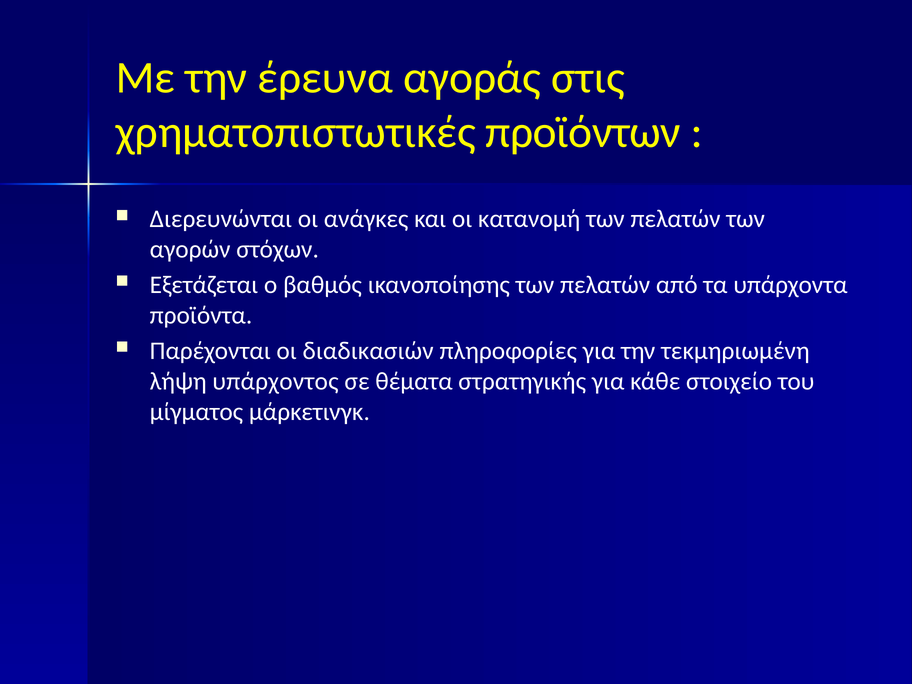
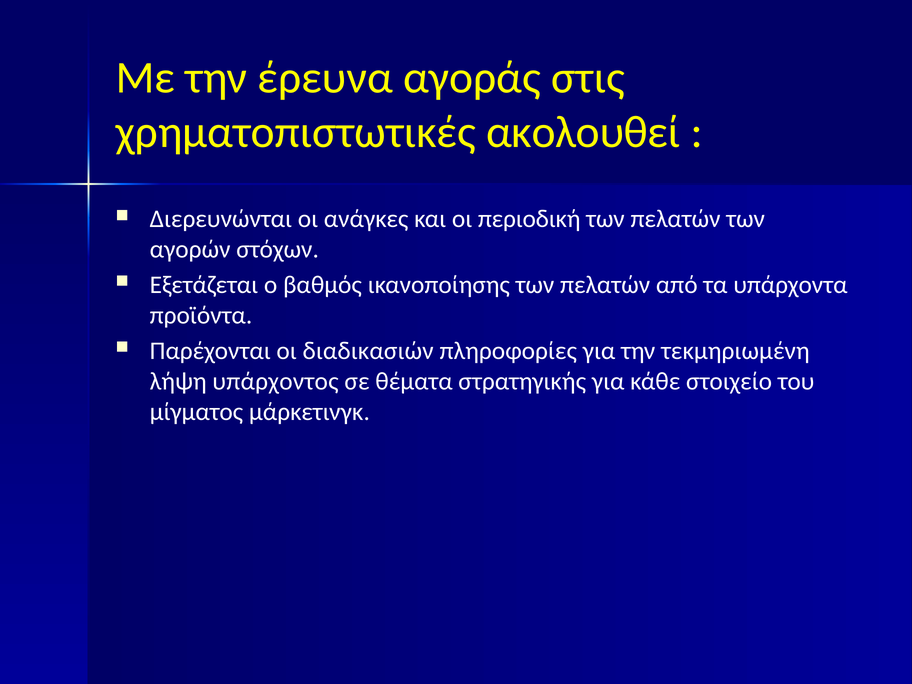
προϊόντων: προϊόντων -> ακολουθεί (583, 132)
κατανομή: κατανομή -> περιοδική (529, 219)
